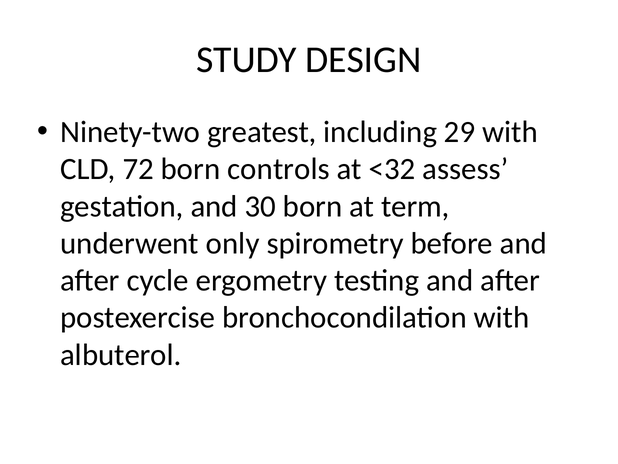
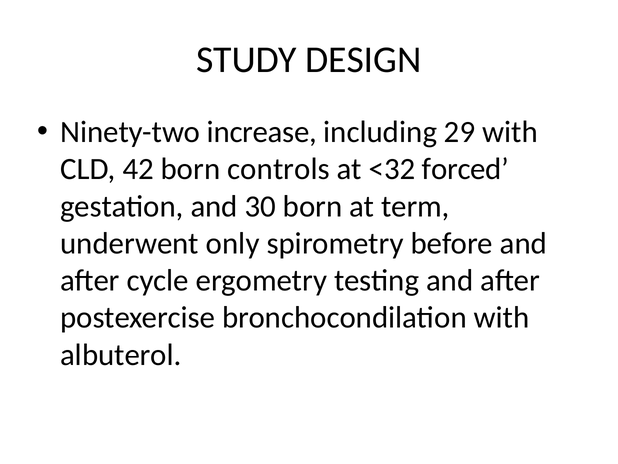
greatest: greatest -> increase (262, 132)
72: 72 -> 42 (138, 169)
assess: assess -> forced (465, 169)
